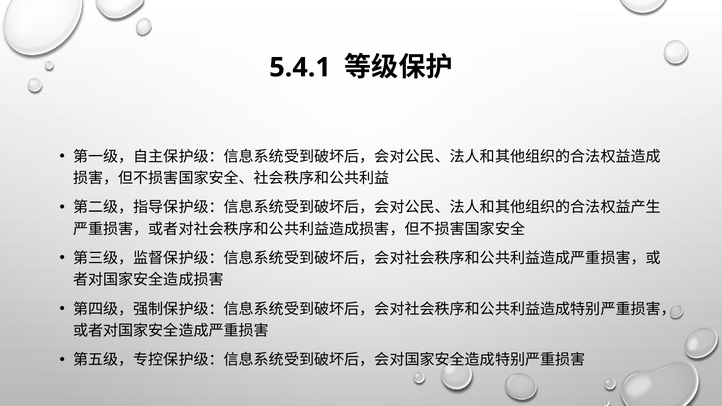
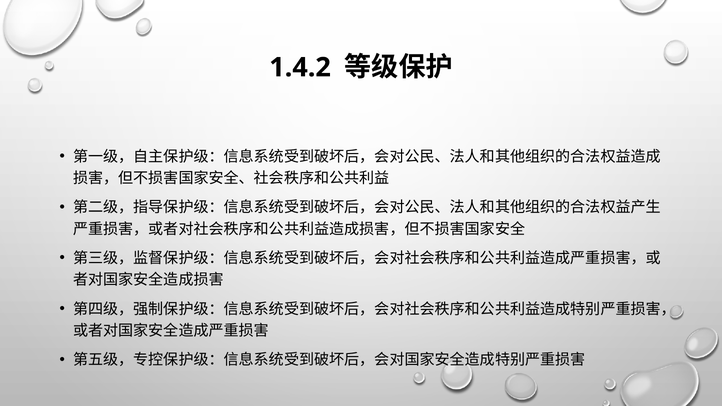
5.4.1: 5.4.1 -> 1.4.2 (300, 67)
